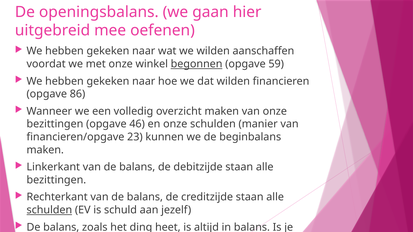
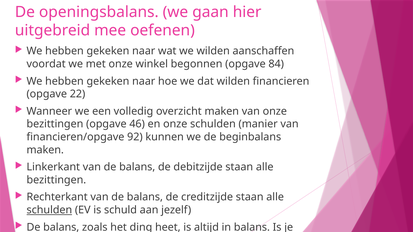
begonnen underline: present -> none (197, 64)
59: 59 -> 84 (276, 64)
86: 86 -> 22 (78, 94)
23: 23 -> 92 (135, 137)
